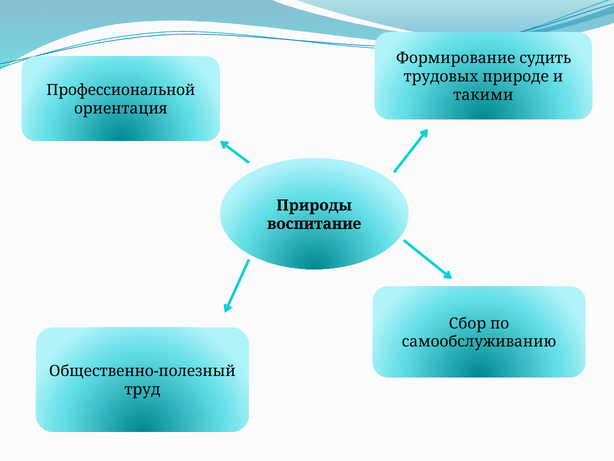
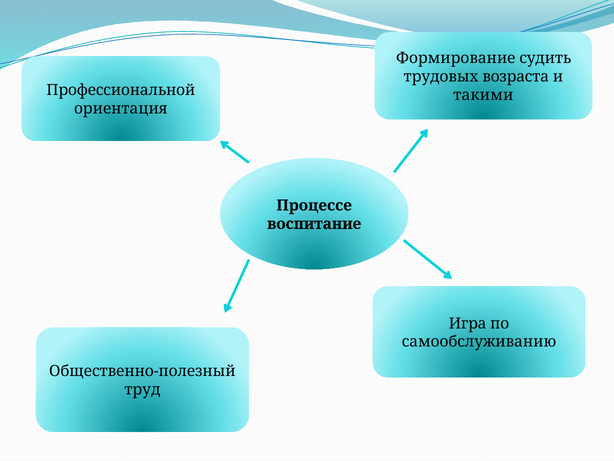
природе: природе -> возраста (516, 77)
Природы: Природы -> Процессе (314, 205)
Сбор: Сбор -> Игра (468, 323)
